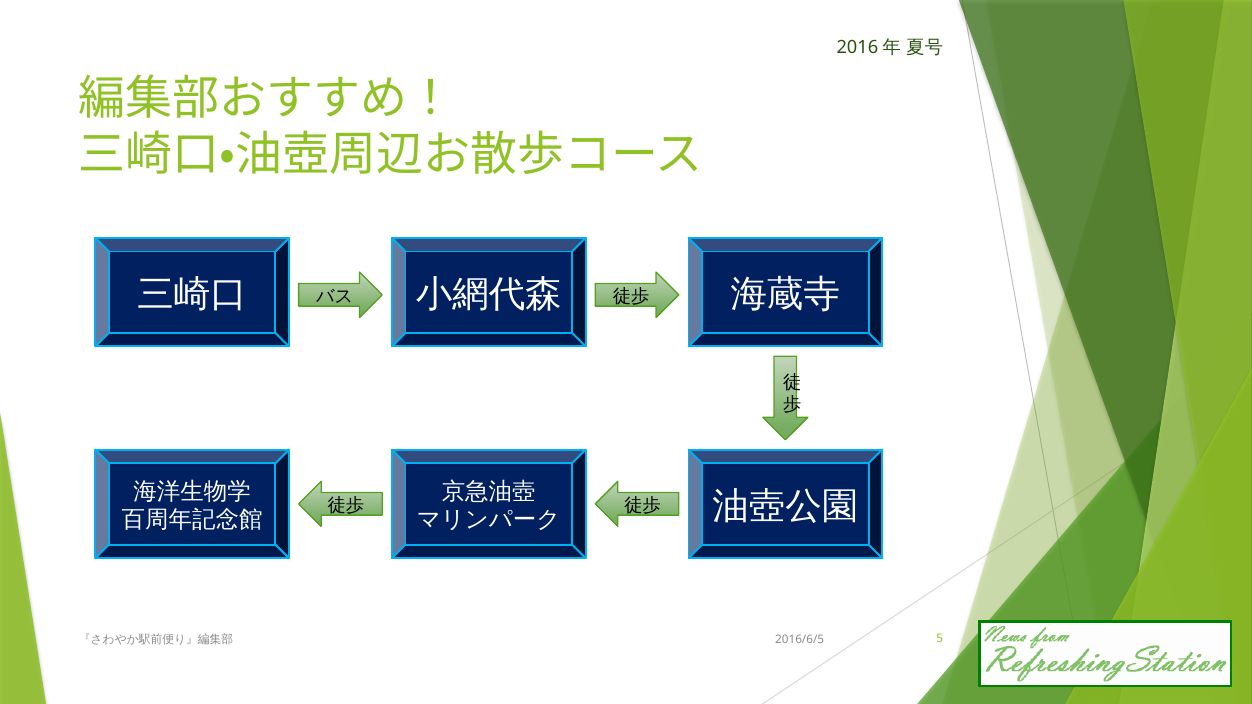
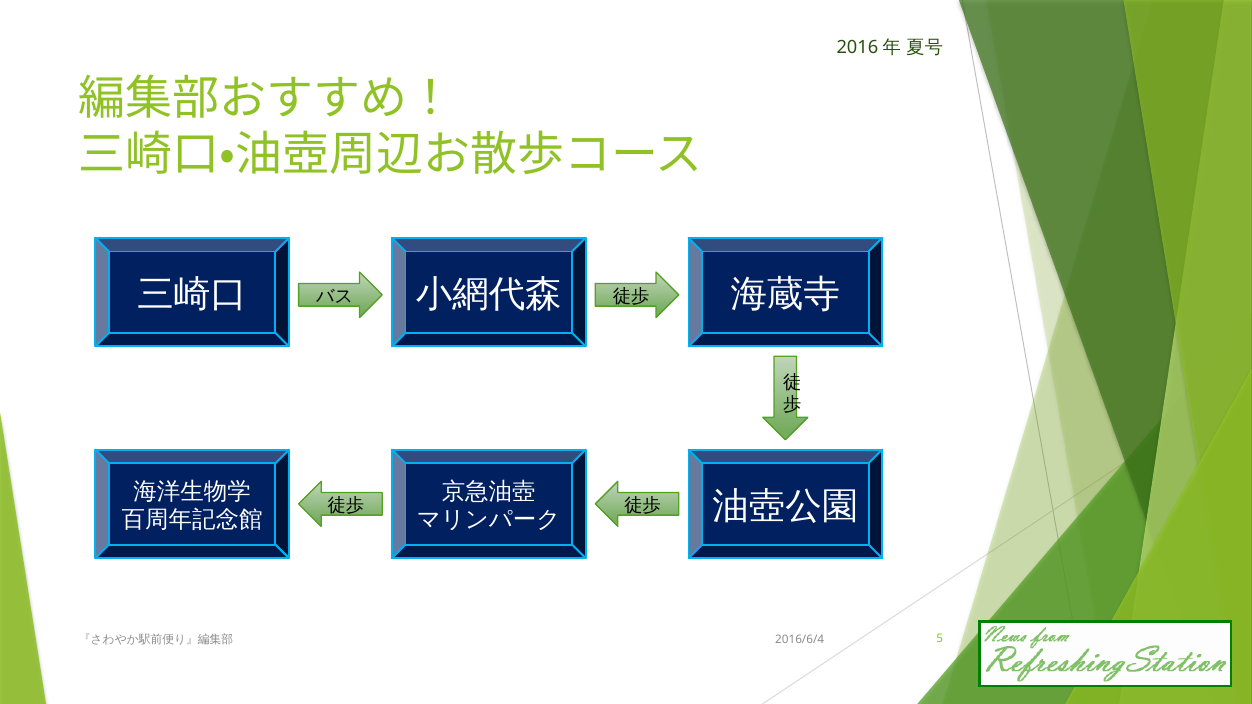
2016/6/5: 2016/6/5 -> 2016/6/4 (800, 640)
